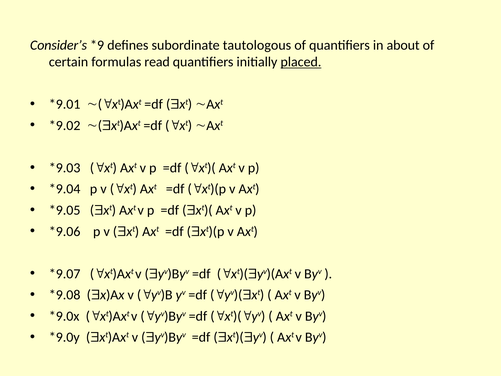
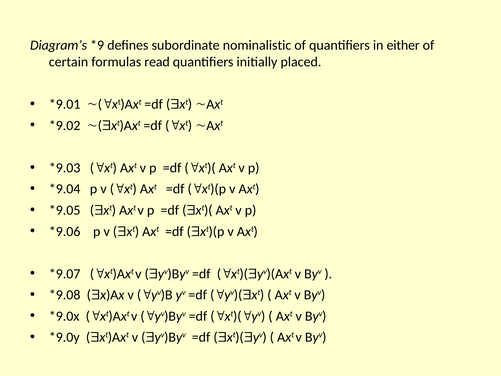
Consider’s: Consider’s -> Diagram’s (59, 45)
tautologous: tautologous -> nominalistic (257, 45)
about: about -> either (403, 45)
placed underline: present -> none (301, 62)
